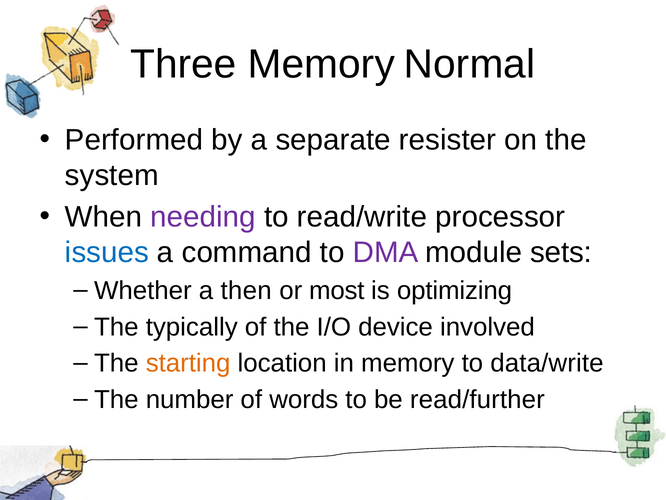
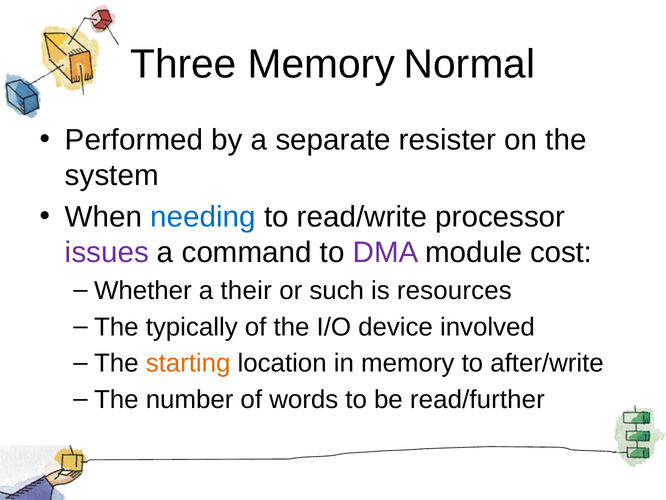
needing colour: purple -> blue (203, 217)
issues colour: blue -> purple (107, 252)
sets: sets -> cost (561, 252)
then: then -> their (246, 290)
most: most -> such (337, 290)
optimizing: optimizing -> resources (454, 290)
data/write: data/write -> after/write (547, 363)
